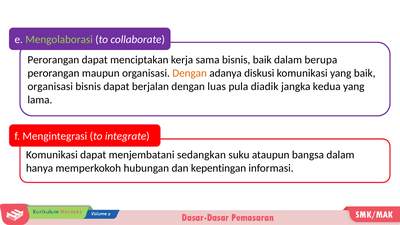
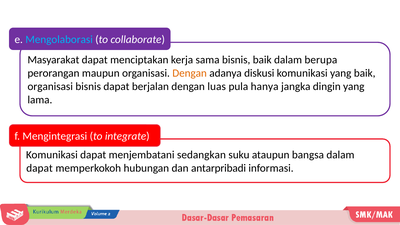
Mengolaborasi colour: light green -> light blue (59, 40)
Perorangan: Perorangan -> Masyarakat (53, 60)
diadik: diadik -> hanya (265, 87)
kedua: kedua -> dingin (327, 87)
hanya: hanya -> dapat (39, 168)
kepentingan: kepentingan -> antarpribadi (219, 168)
